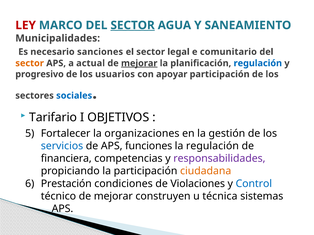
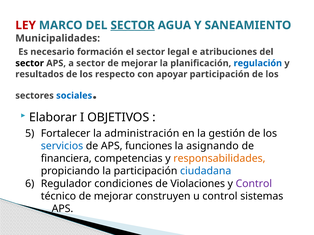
sanciones: sanciones -> formación (100, 52)
comunitario: comunitario -> atribuciones (228, 52)
sector colour: orange -> black (30, 63)
a actual: actual -> sector (91, 63)
mejorar underline: present -> none (139, 63)
progresivo: progresivo -> resultados (40, 74)
usuarios: usuarios -> respecto (115, 74)
Tarifario: Tarifario -> Elaborar (53, 118)
organizaciones: organizaciones -> administración (142, 134)
la regulación: regulación -> asignando (212, 146)
responsabilidades colour: purple -> orange (219, 159)
ciudadana colour: orange -> blue (206, 171)
Prestación: Prestación -> Regulador (66, 184)
Control colour: blue -> purple (254, 184)
u técnica: técnica -> control (220, 197)
